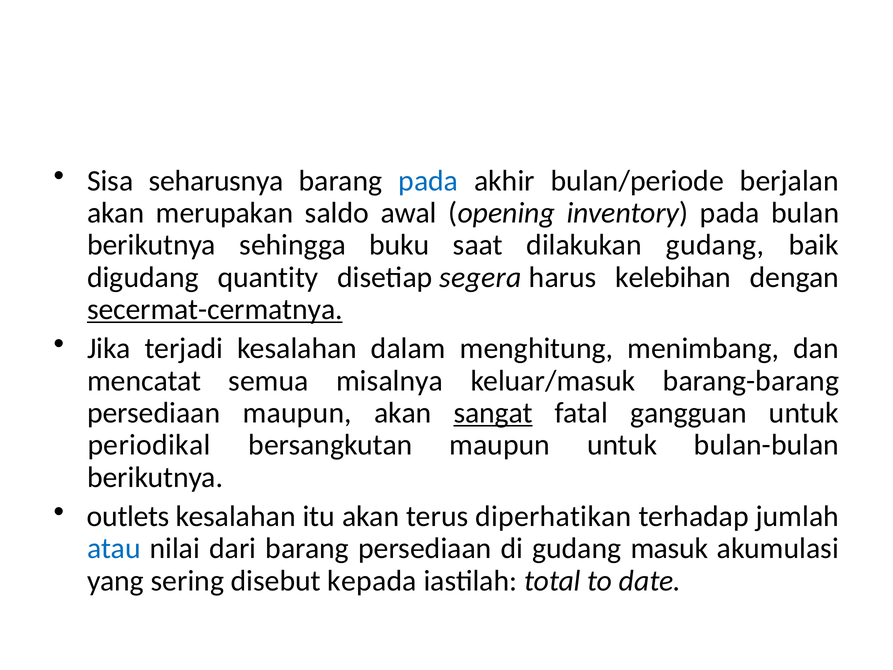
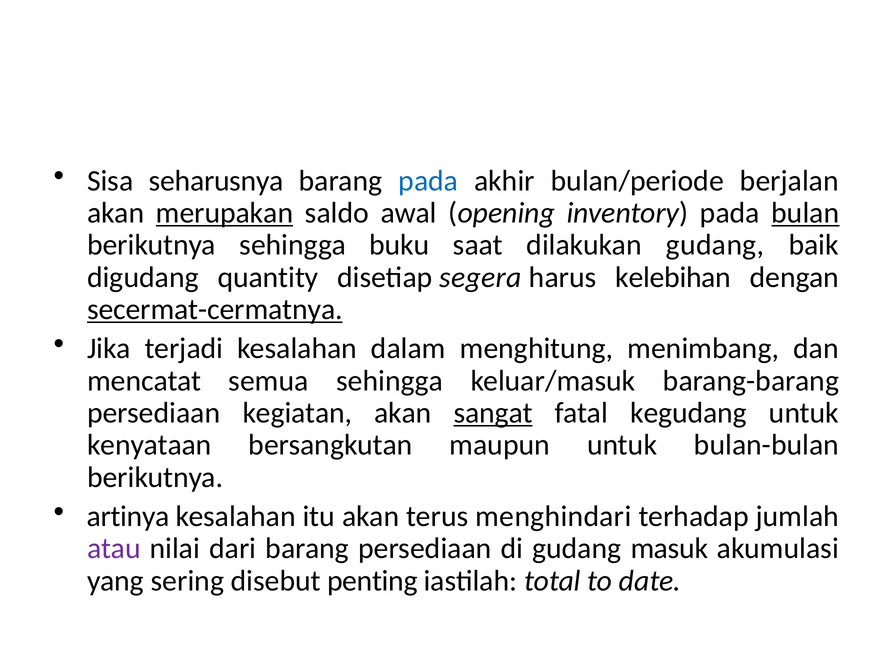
merupakan underline: none -> present (225, 213)
bulan underline: none -> present (805, 213)
semua misalnya: misalnya -> sehingga (390, 381)
persediaan maupun: maupun -> kegiatan (297, 413)
gangguan: gangguan -> kegudang (688, 413)
periodikal: periodikal -> kenyataan (149, 445)
outlets: outlets -> artinya (128, 516)
diperhatikan: diperhatikan -> menghindari (553, 516)
atau colour: blue -> purple (114, 548)
kepada: kepada -> penting (372, 581)
